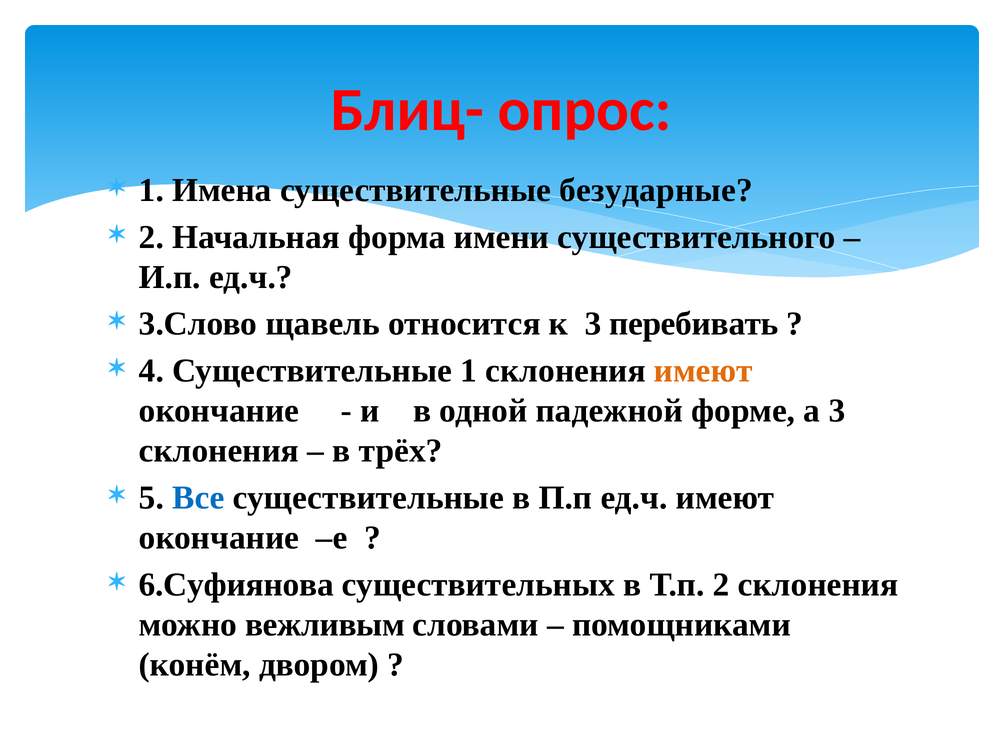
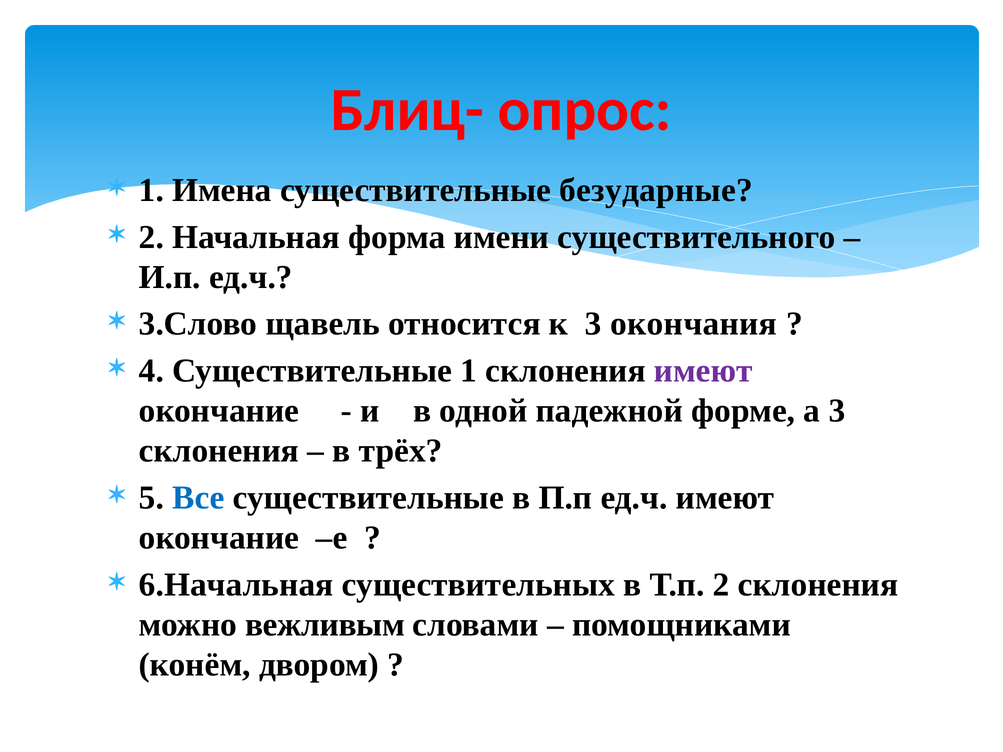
перебивать: перебивать -> окончания (694, 324)
имеют colour: orange -> purple (703, 371)
6.Суфиянова: 6.Суфиянова -> 6.Начальная (236, 585)
